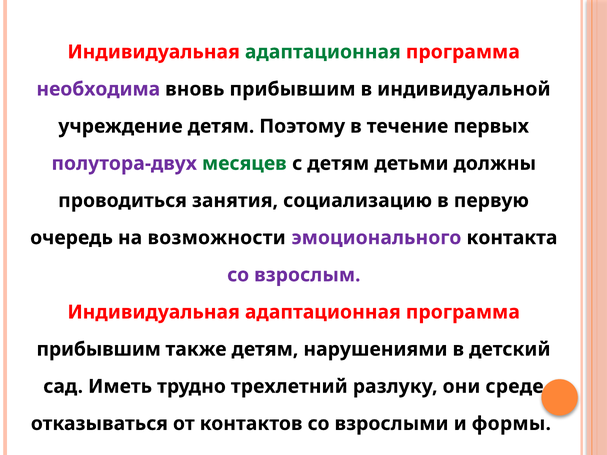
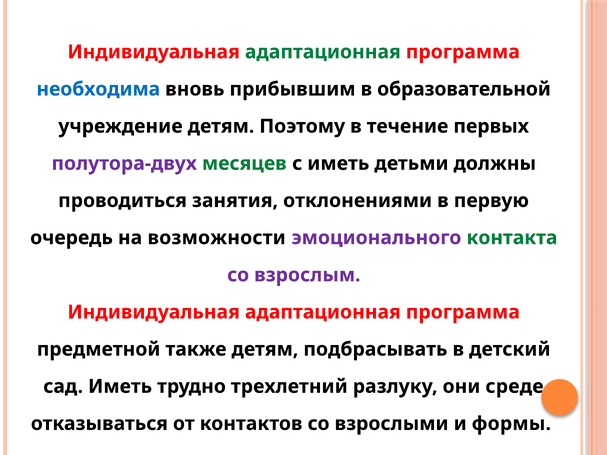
необходима colour: purple -> blue (98, 89)
индивидуальной: индивидуальной -> образовательной (464, 89)
с детям: детям -> иметь (338, 164)
социализацию: социализацию -> отклонениями (358, 201)
контакта colour: black -> green (512, 238)
прибывшим: прибывшим -> предметной (99, 349)
нарушениями: нарушениями -> подбрасывать (375, 349)
